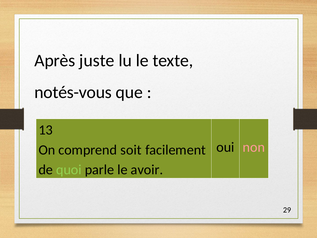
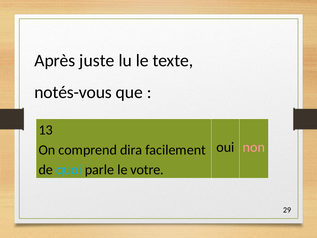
soit: soit -> dira (131, 150)
quoi colour: light green -> light blue (69, 170)
avoir: avoir -> votre (147, 170)
